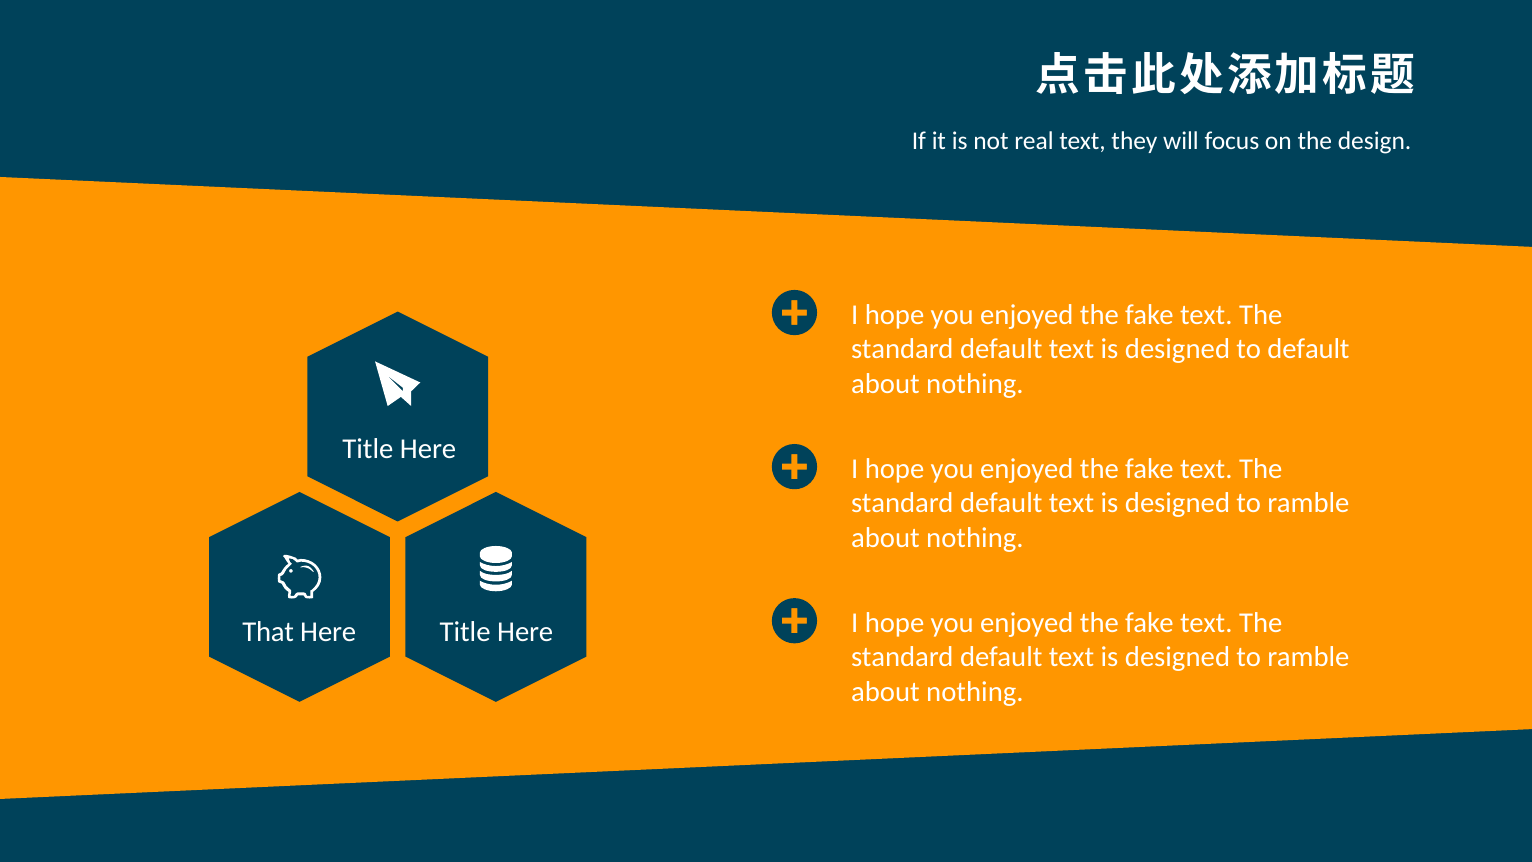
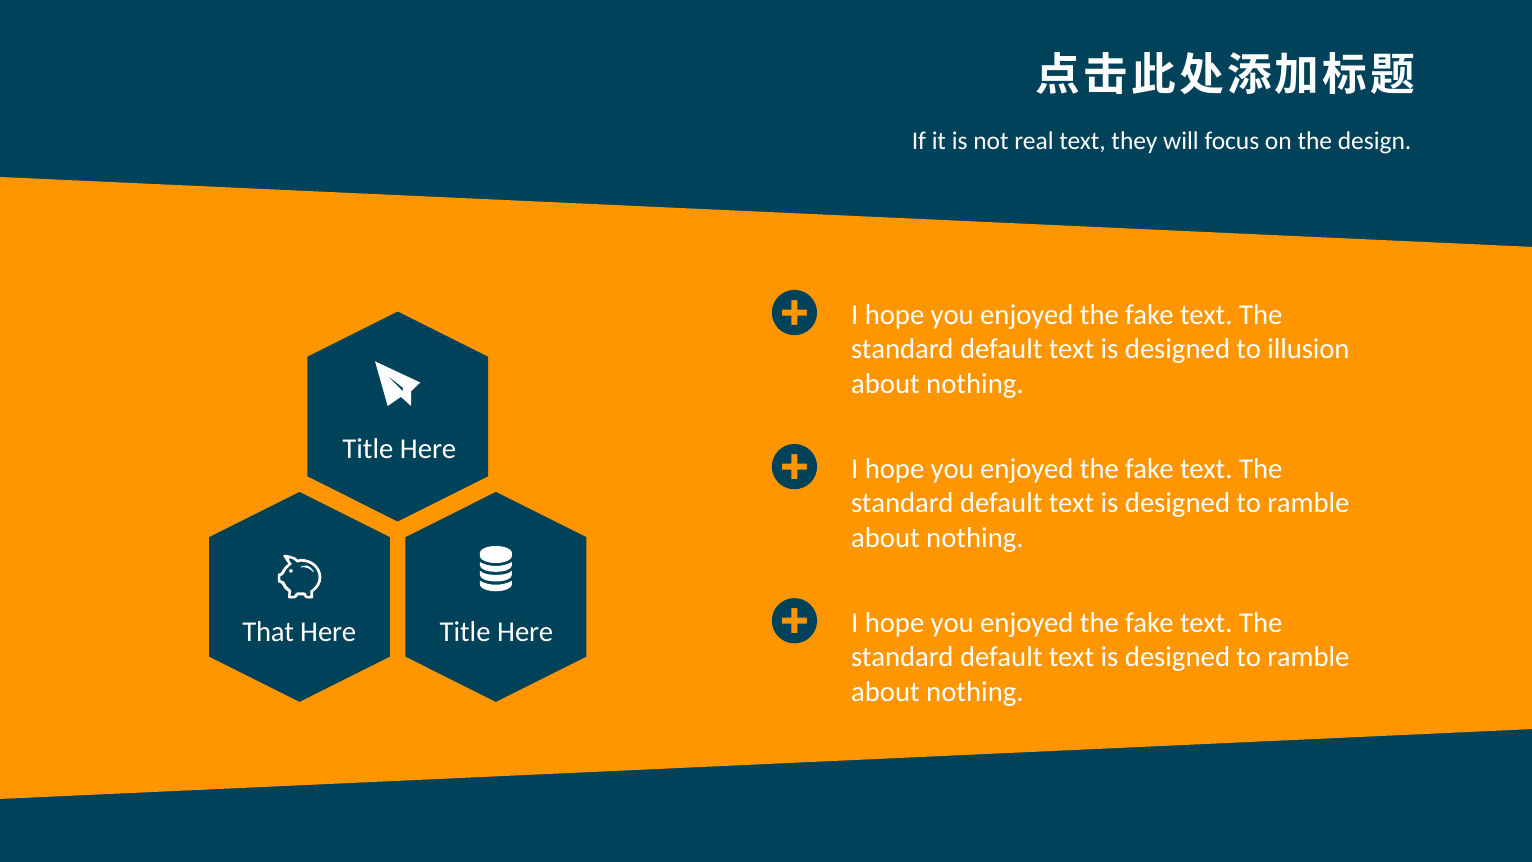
to default: default -> illusion (1308, 349)
